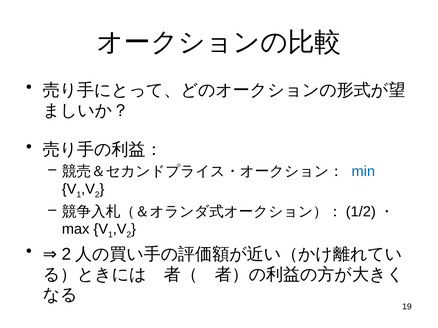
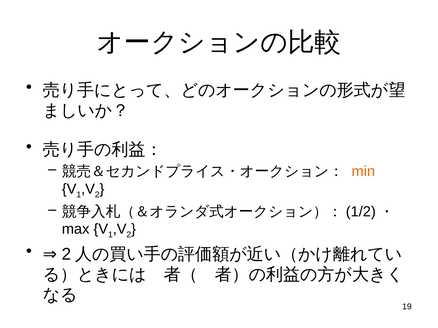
min colour: blue -> orange (363, 172)
